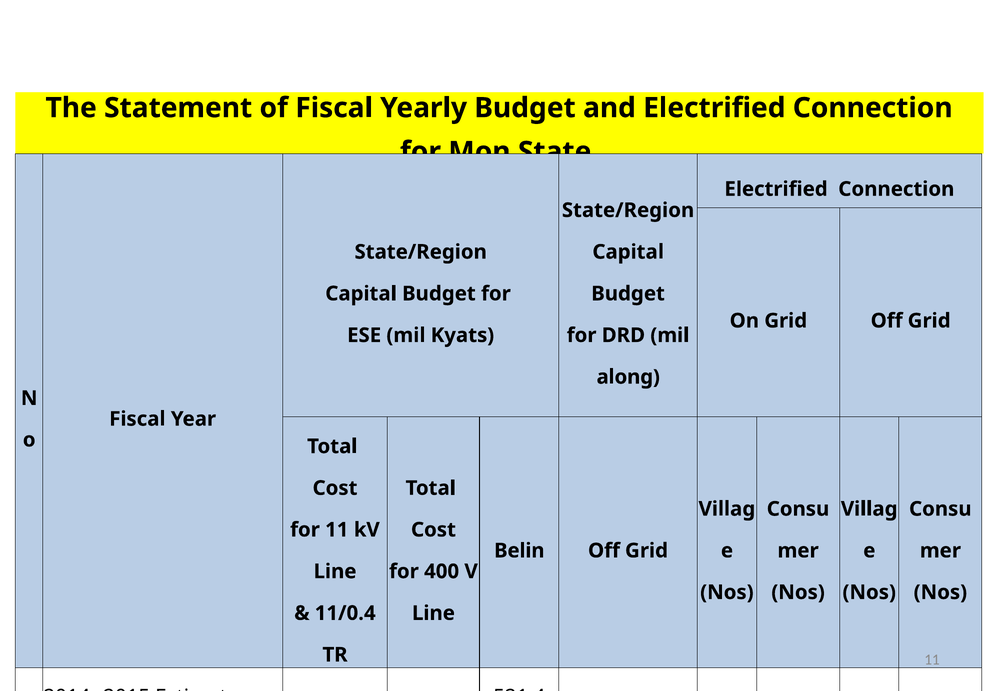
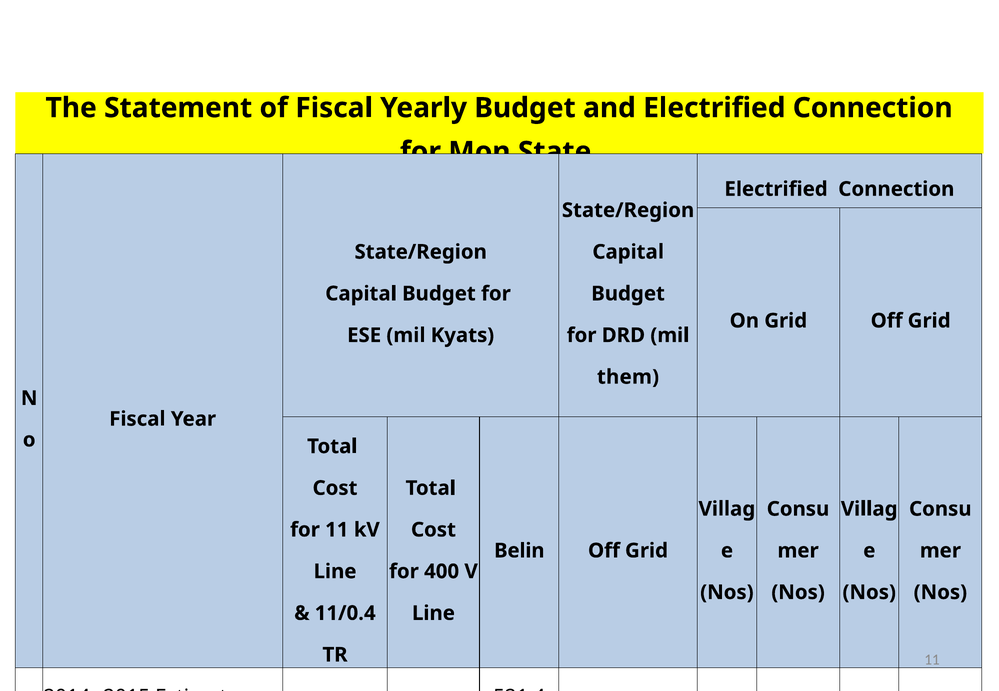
along: along -> them (628, 377)
